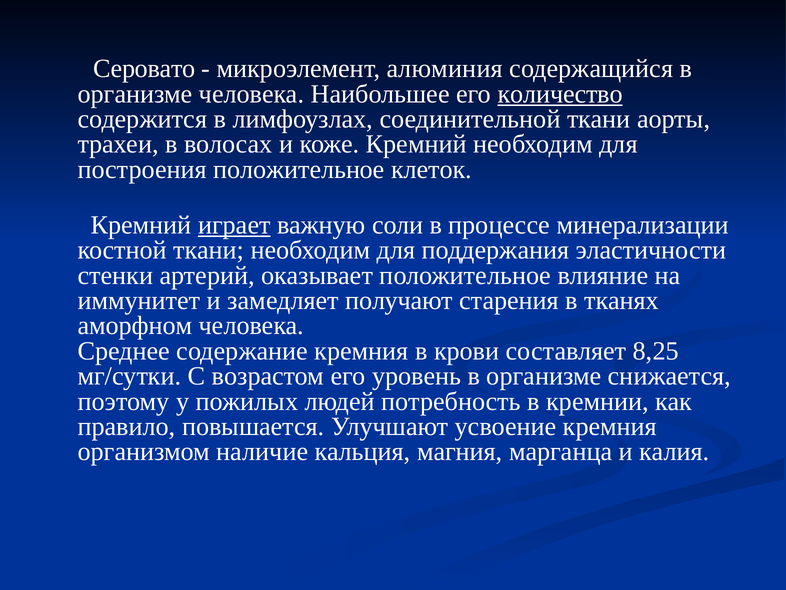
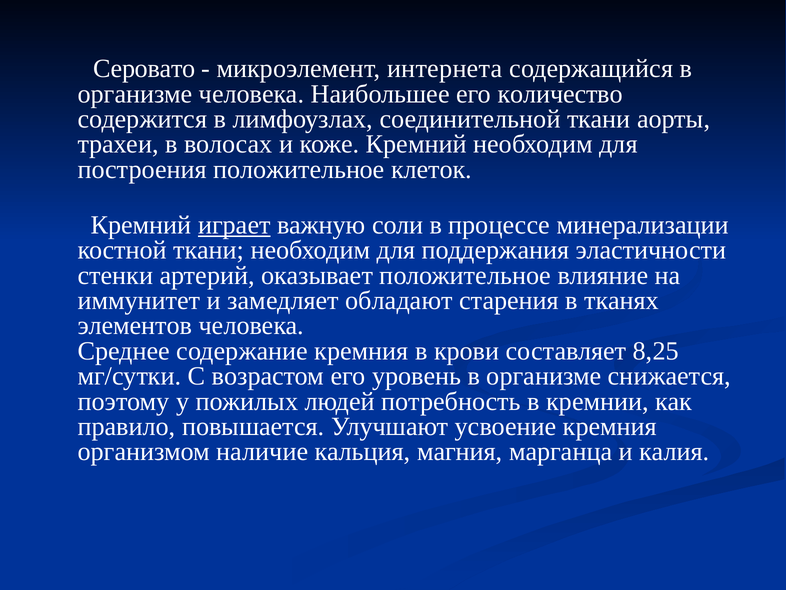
алюминия: алюминия -> интернета (445, 69)
количество underline: present -> none (560, 94)
получают: получают -> обладают (399, 300)
аморфном: аморфном -> элементов (135, 326)
